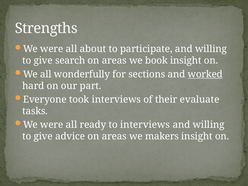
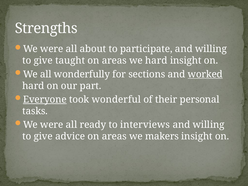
search: search -> taught (70, 61)
we book: book -> hard (156, 61)
Everyone underline: none -> present (45, 99)
took interviews: interviews -> wonderful (116, 99)
evaluate: evaluate -> personal (200, 99)
